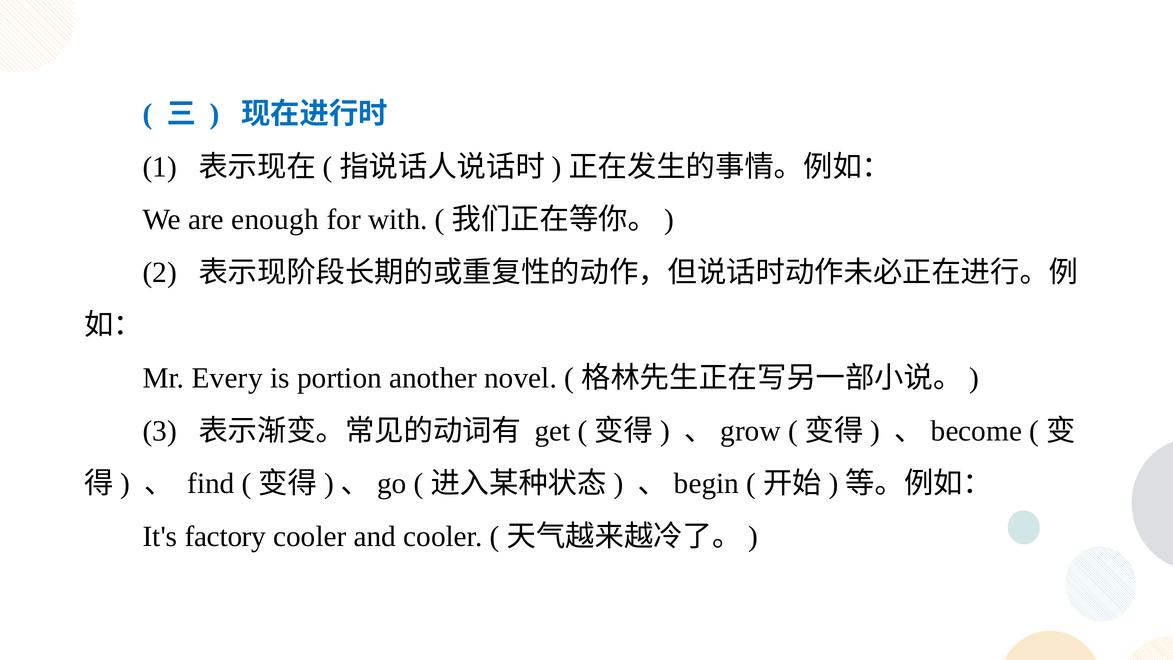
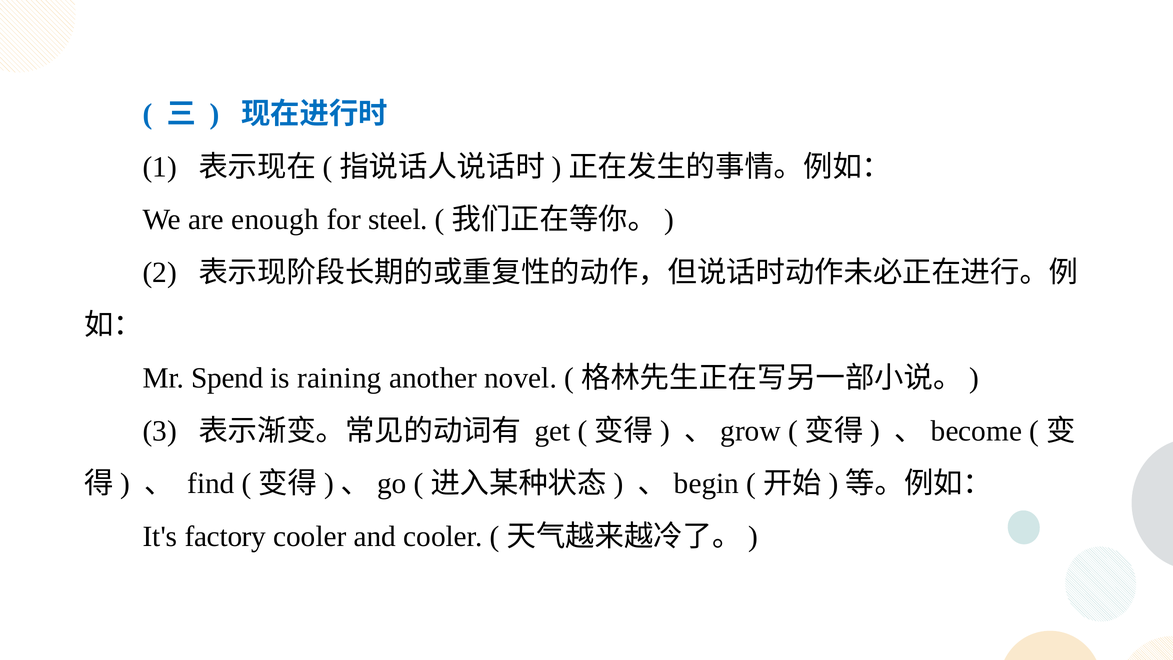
with: with -> steel (398, 220)
Every: Every -> Spend (227, 378)
portion: portion -> raining (339, 378)
